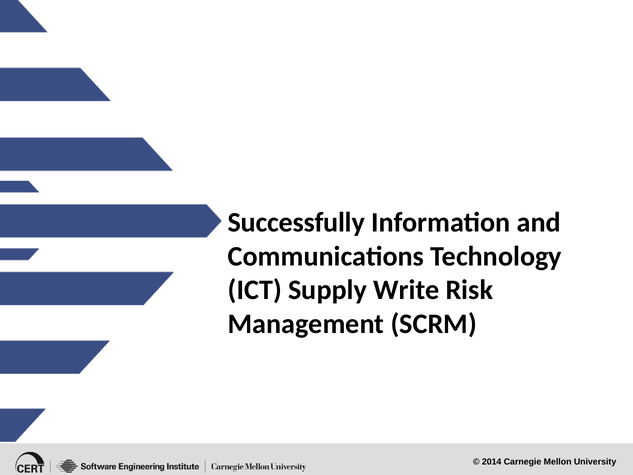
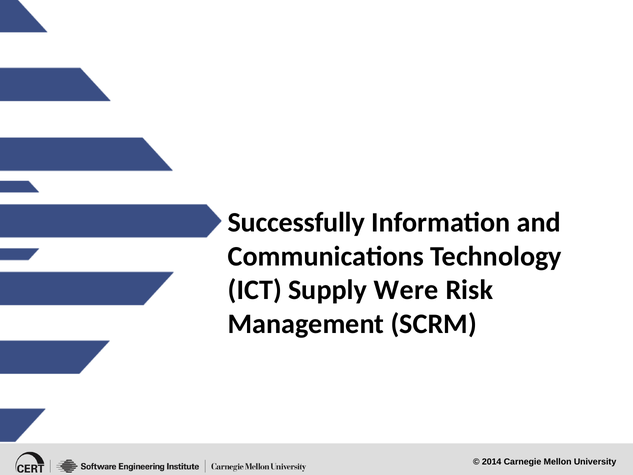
Write: Write -> Were (406, 290)
